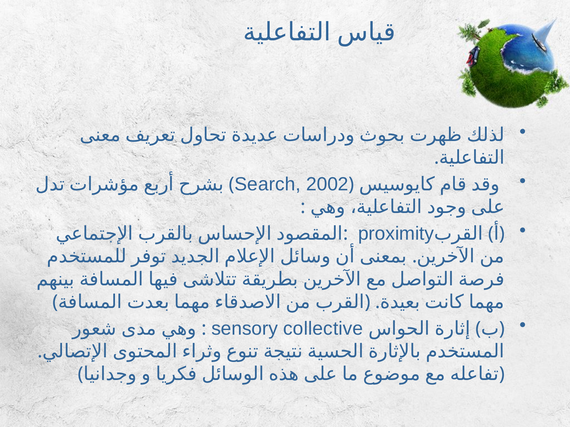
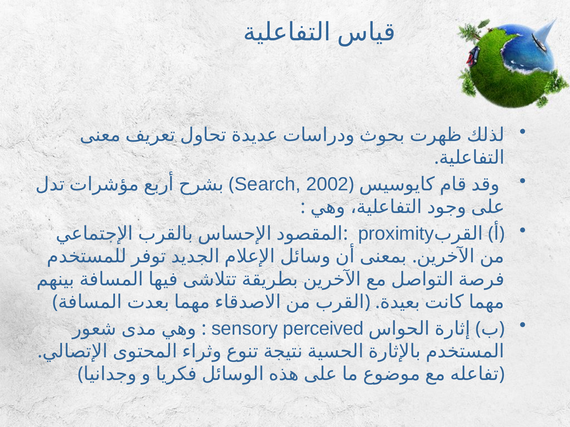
collective: collective -> perceived (323, 329)
